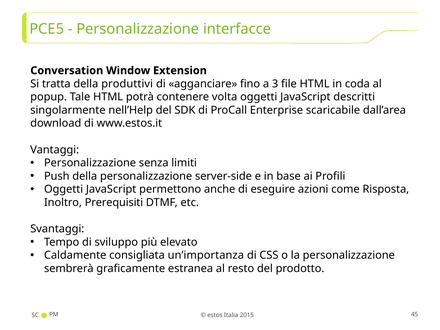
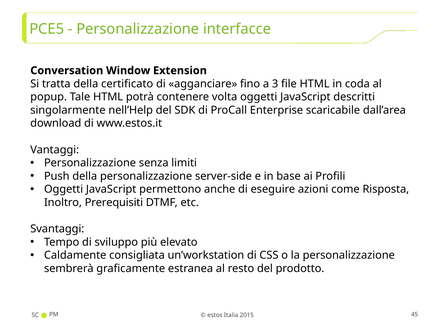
produttivi: produttivi -> certificato (127, 84)
un’importanza: un’importanza -> un’workstation (206, 255)
